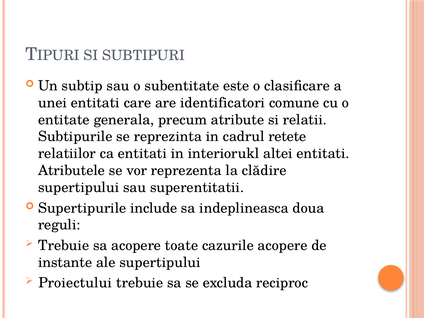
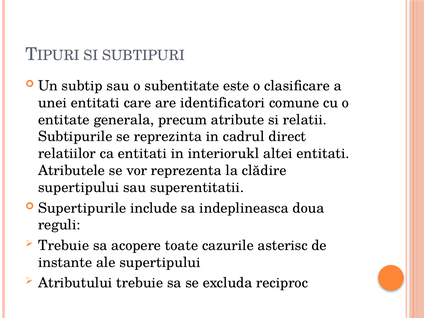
retete: retete -> direct (287, 137)
cazurile acopere: acopere -> asterisc (283, 245)
Proiectului: Proiectului -> Atributului (75, 283)
